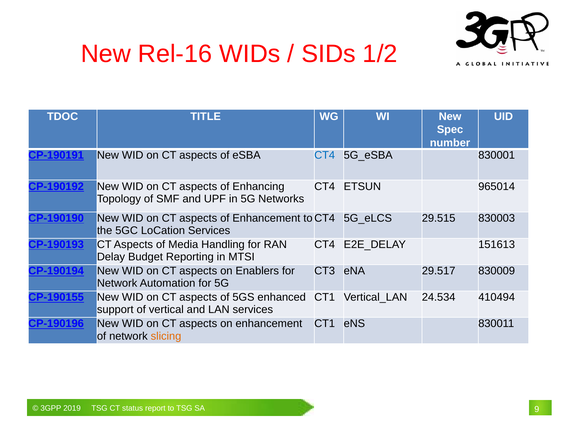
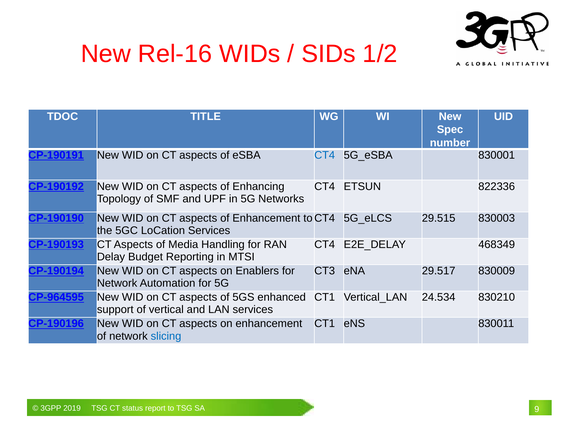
965014: 965014 -> 822336 (497, 186)
151613: 151613 -> 468349 (497, 244)
CP-190155: CP-190155 -> CP-964595 (56, 297)
410494: 410494 -> 830210 (497, 297)
slicing colour: orange -> blue (166, 336)
